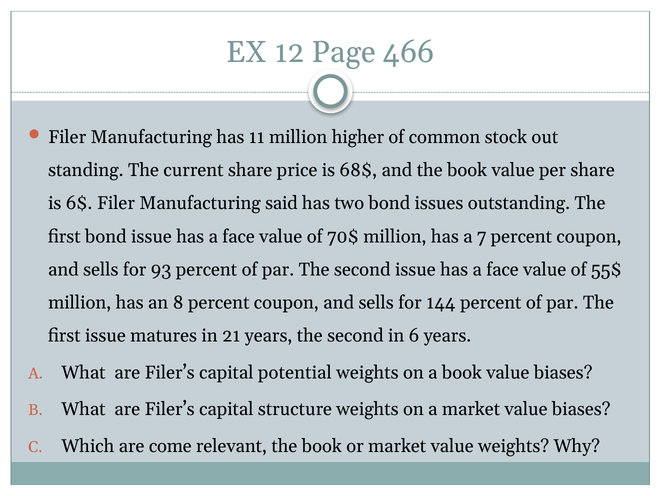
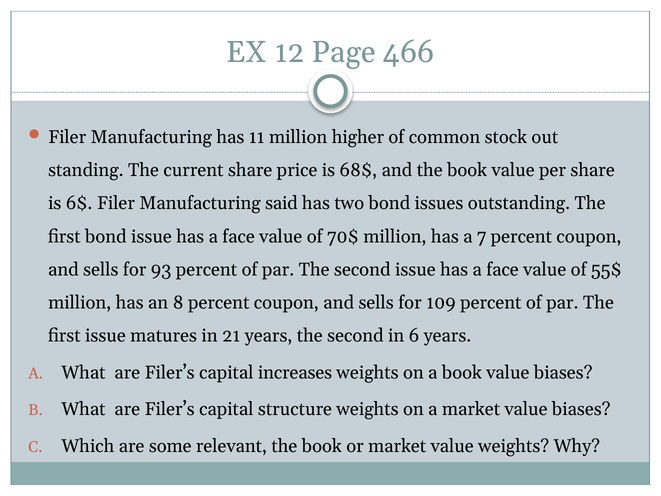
144: 144 -> 109 (441, 303)
potential: potential -> increases (295, 372)
come: come -> some (170, 446)
